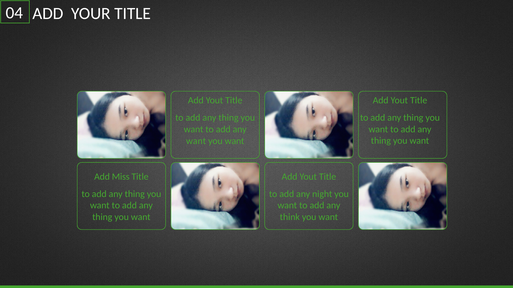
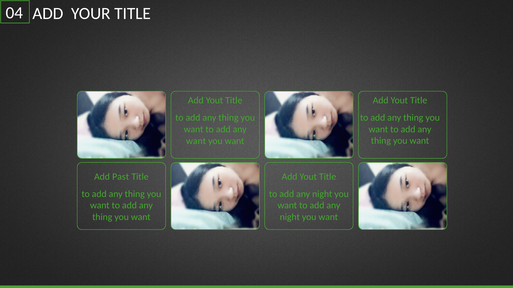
Miss: Miss -> Past (121, 177)
think: think -> night (290, 217)
